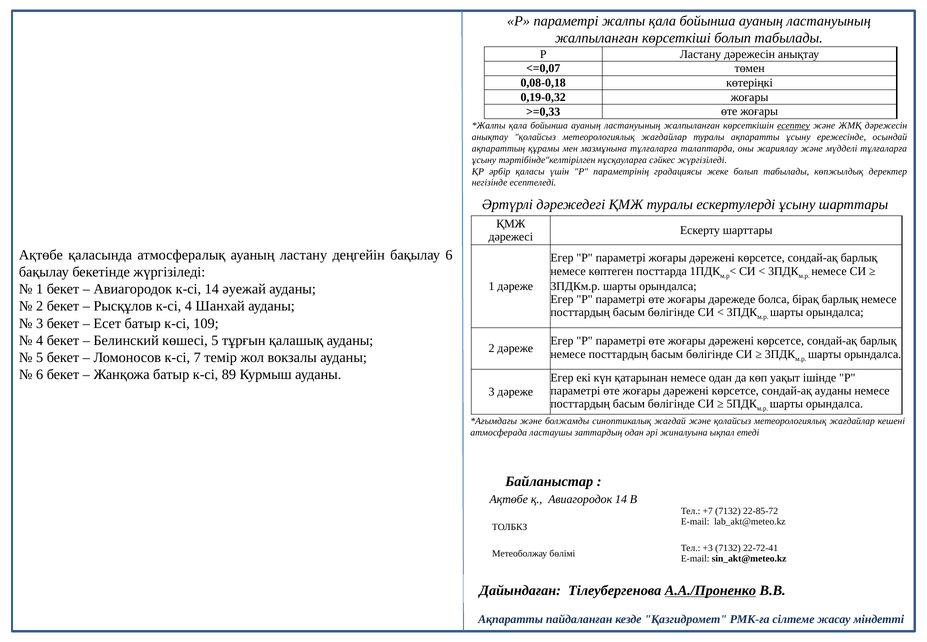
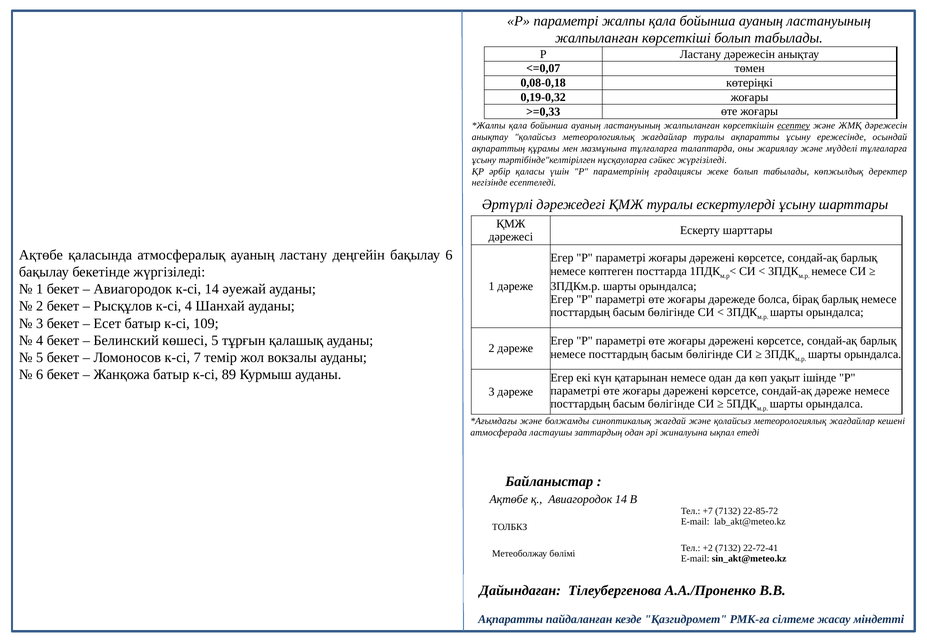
сондай-ақ ауданы: ауданы -> дәреже (833, 391)
+3: +3 -> +2 (708, 548)
А.А./Проненко underline: present -> none (710, 590)
